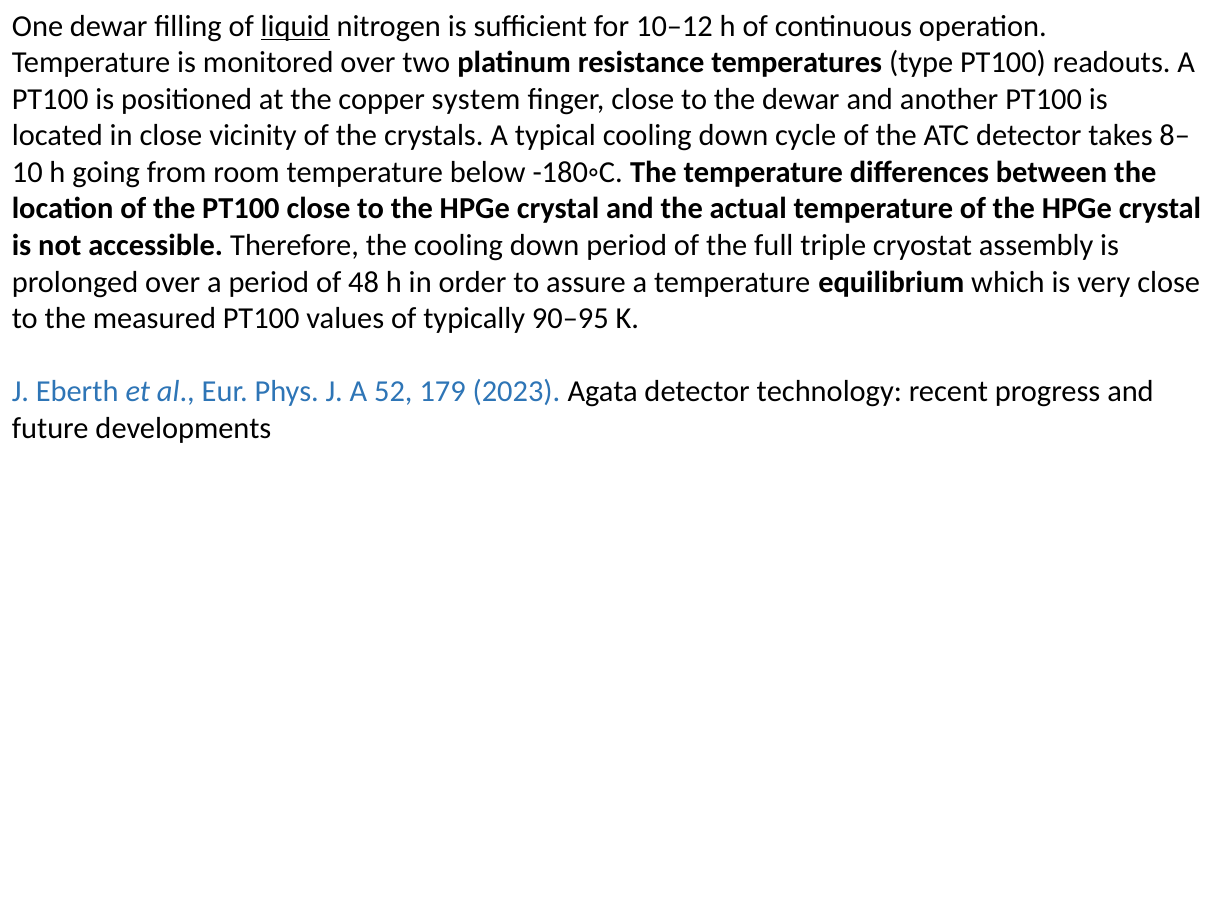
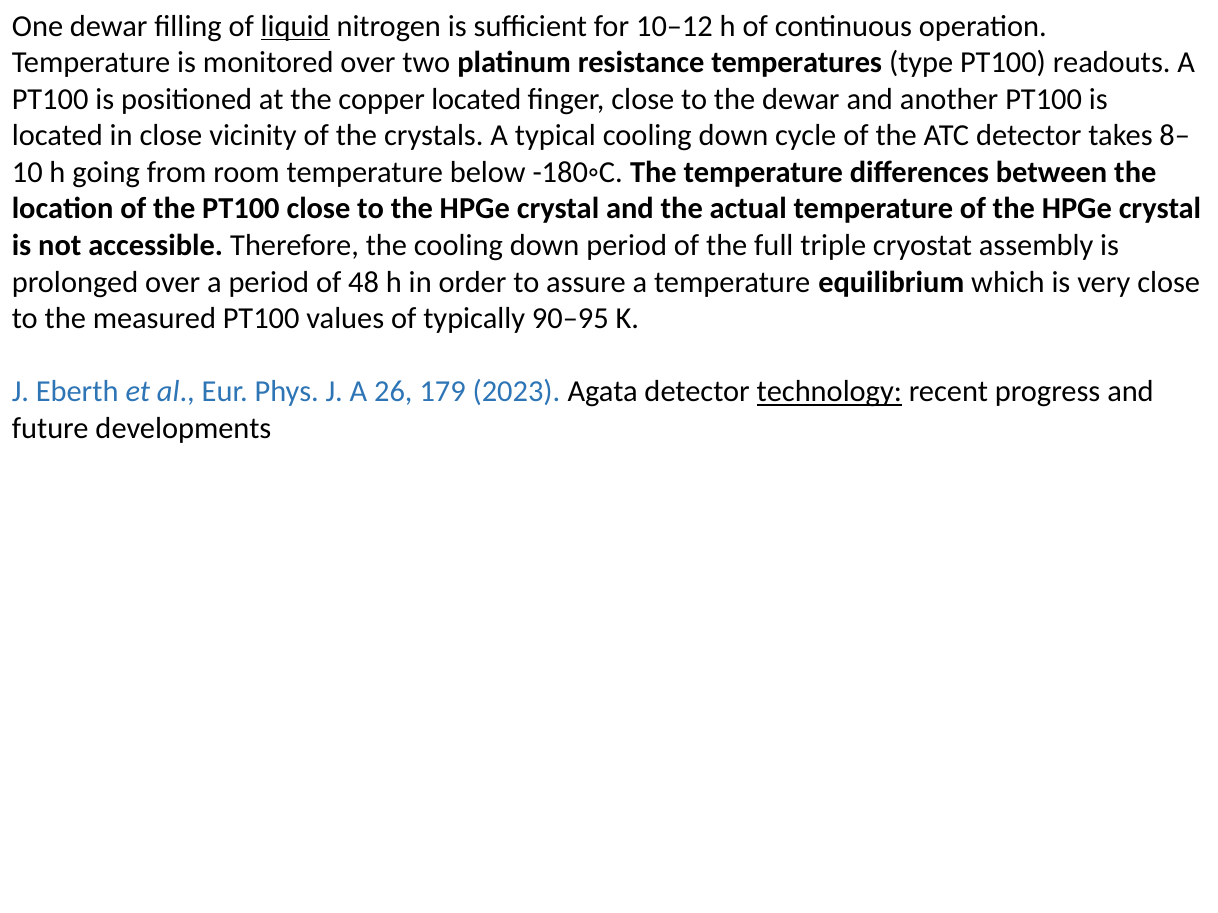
copper system: system -> located (476, 99)
52: 52 -> 26 (393, 392)
technology underline: none -> present (829, 392)
